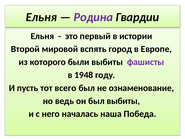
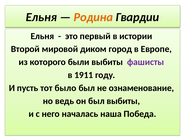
Родина colour: purple -> orange (93, 17)
вспять: вспять -> диком (93, 49)
1948: 1948 -> 1911 (84, 75)
всего: всего -> было (65, 88)
